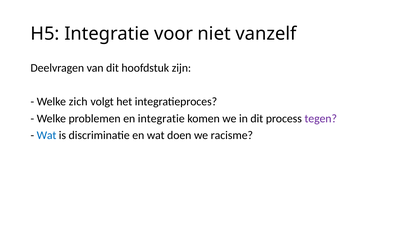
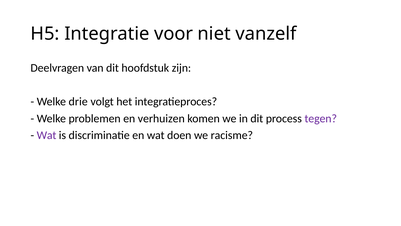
zich: zich -> drie (78, 101)
en integratie: integratie -> verhuizen (161, 118)
Wat colour: blue -> purple (47, 135)
